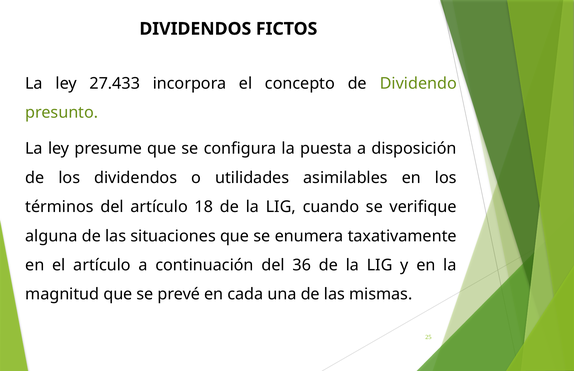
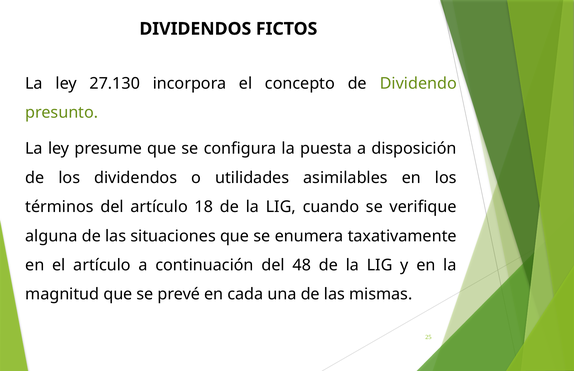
27.433: 27.433 -> 27.130 (115, 83)
36: 36 -> 48 (302, 265)
